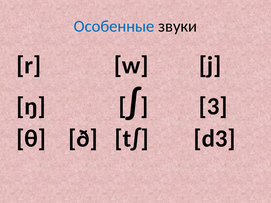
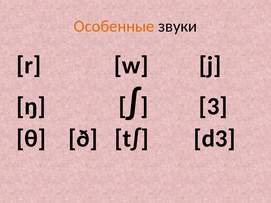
Особенные colour: blue -> orange (114, 26)
